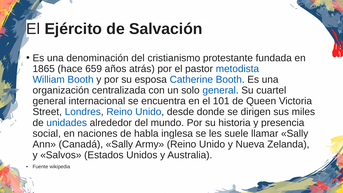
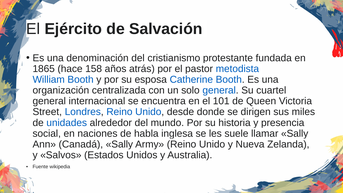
659: 659 -> 158 (94, 69)
